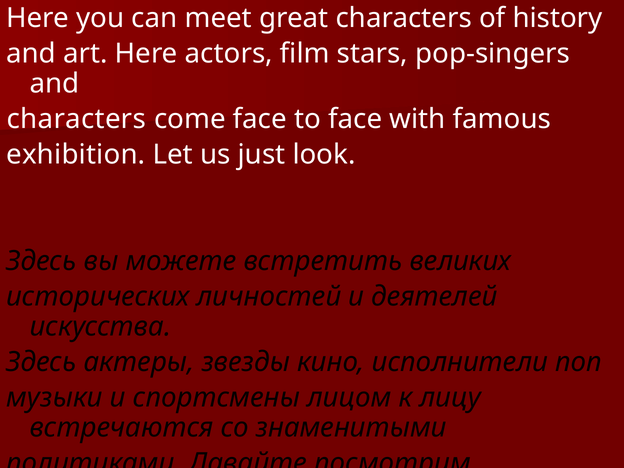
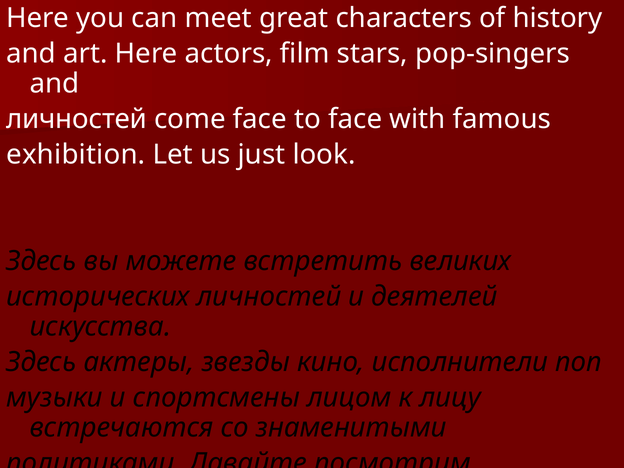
characters: characters -> личностей (77, 119)
